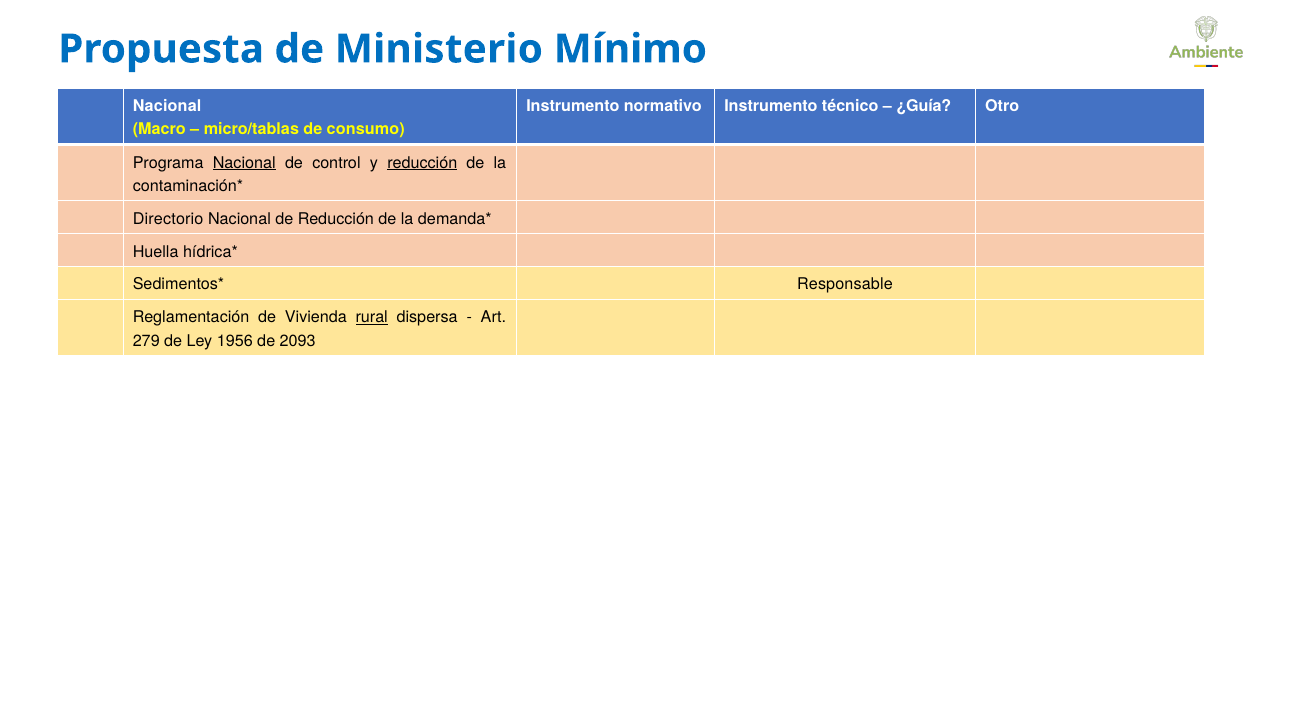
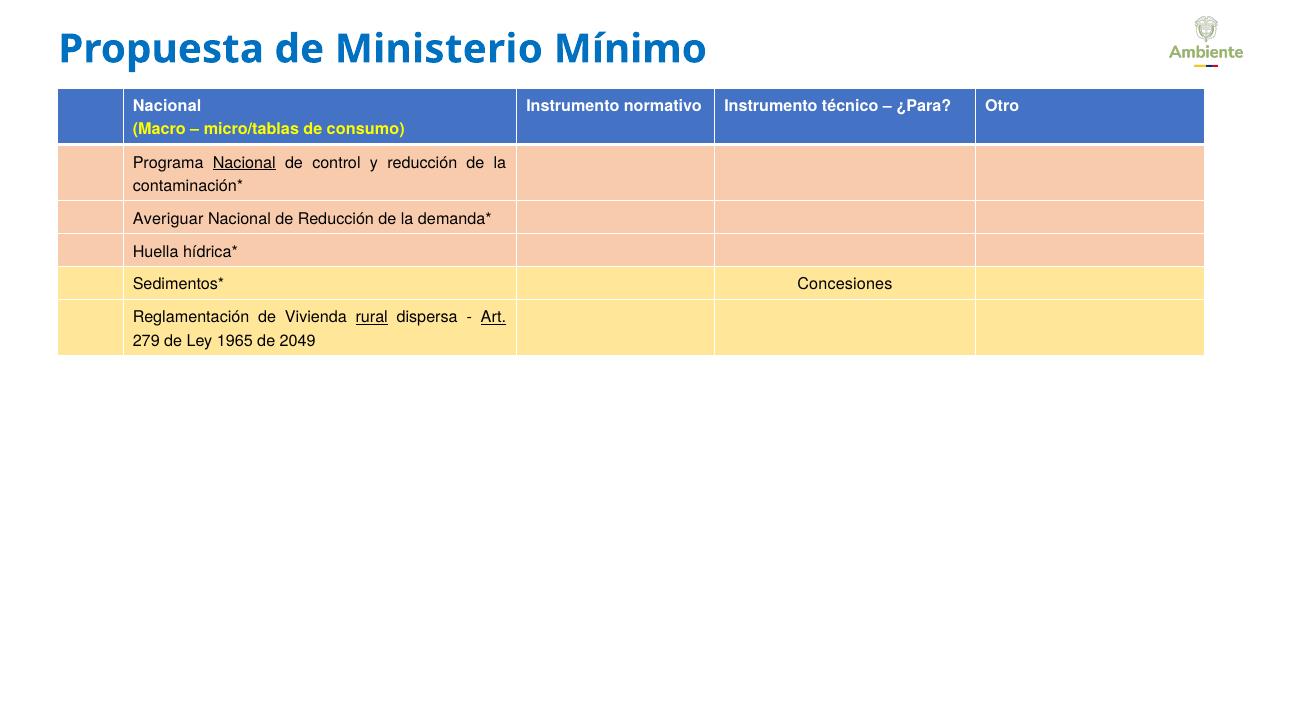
¿Guía: ¿Guía -> ¿Para (924, 106)
reducción underline: present -> none (422, 163)
Directorio: Directorio -> Averiguar (168, 219)
Responsable: Responsable -> Concesiones (845, 285)
Art underline: none -> present (493, 318)
1956: 1956 -> 1965 (235, 341)
2093: 2093 -> 2049 (298, 341)
